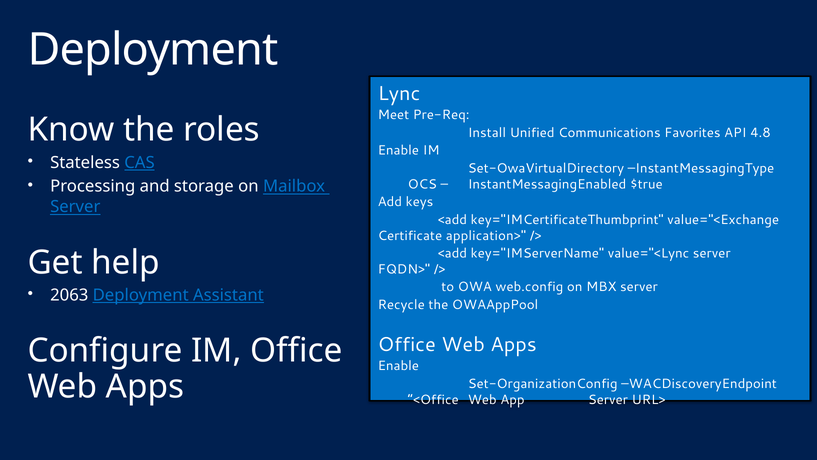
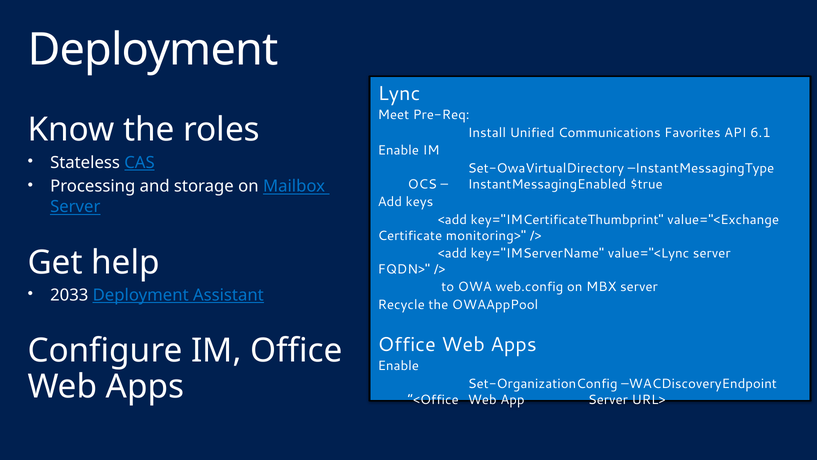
4.8: 4.8 -> 6.1 (760, 133)
application>: application> -> monitoring> (486, 235)
2063: 2063 -> 2033 (69, 295)
